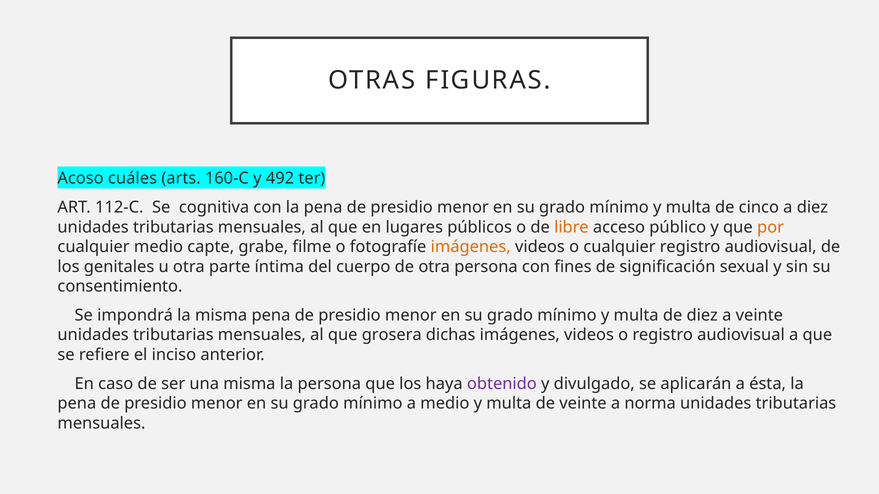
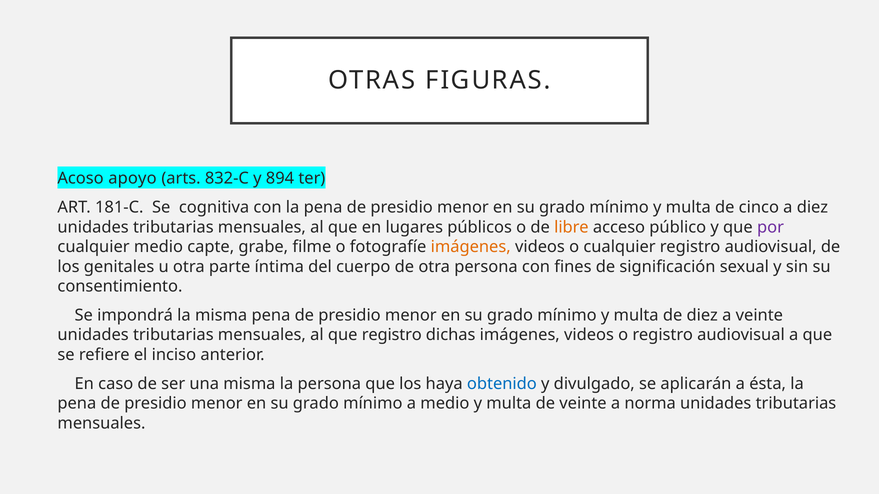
cuáles: cuáles -> apoyo (132, 179)
160-C: 160-C -> 832-C (227, 179)
492: 492 -> 894 (280, 179)
112-C: 112-C -> 181-C (119, 208)
por colour: orange -> purple (770, 227)
que grosera: grosera -> registro (392, 335)
obtenido colour: purple -> blue (502, 384)
